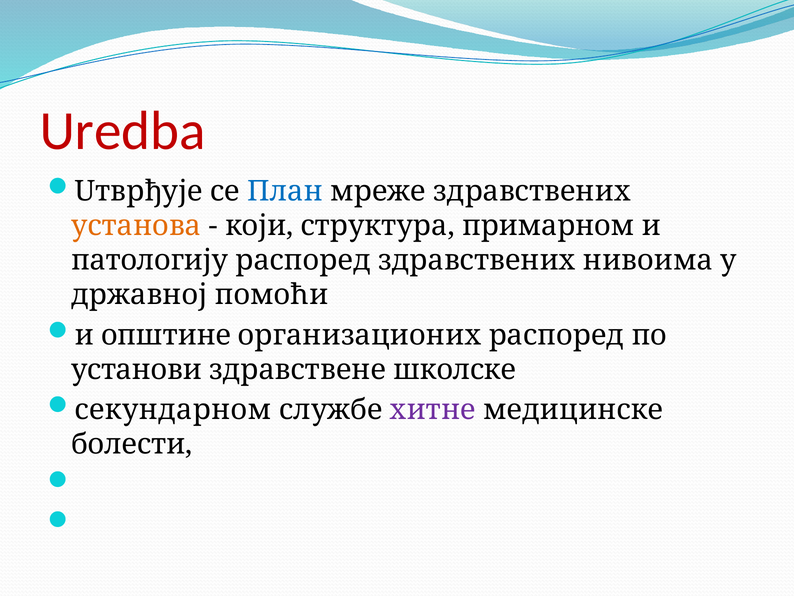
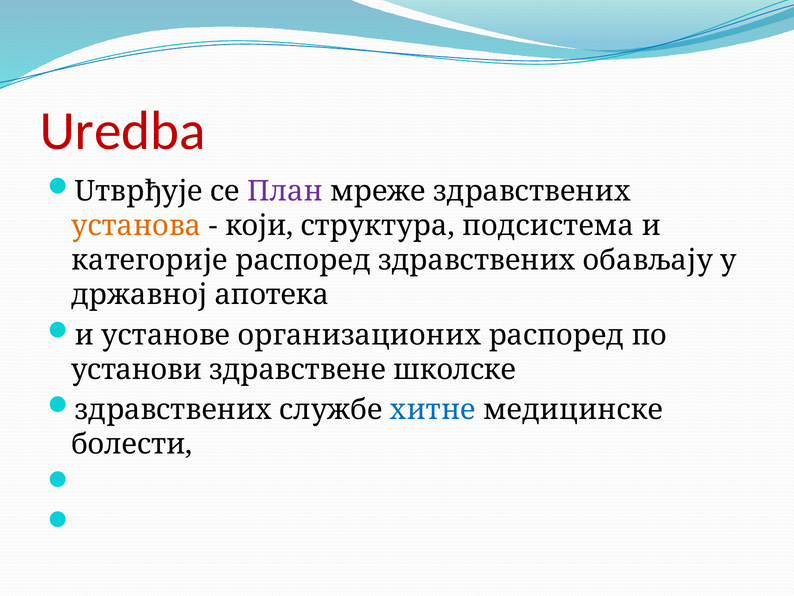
План colour: blue -> purple (285, 191)
примарном: примарном -> подсистема (548, 226)
патологију: патологију -> категорије (150, 260)
нивоима: нивоима -> обављају (648, 260)
помоћи: помоћи -> апотека (272, 295)
општине: општине -> установе (166, 335)
секундарном: секундарном -> здравствених (173, 410)
хитне colour: purple -> blue (433, 410)
